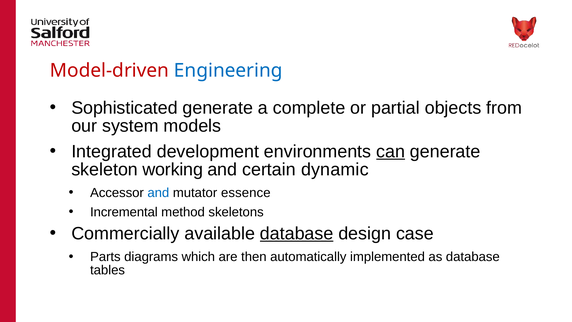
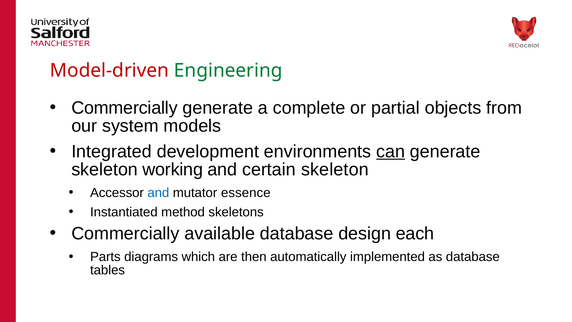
Engineering colour: blue -> green (228, 70)
Sophisticated: Sophisticated -> Commercially (125, 108)
certain dynamic: dynamic -> skeleton (335, 169)
Incremental: Incremental -> Instantiated (124, 212)
database underline: present -> none (297, 233)
case: case -> each (415, 233)
